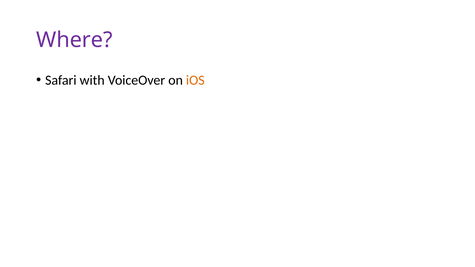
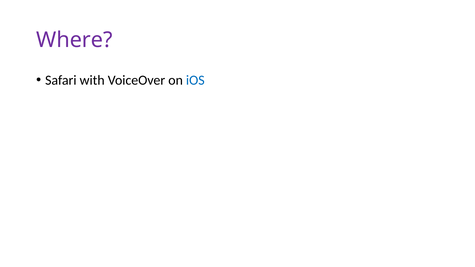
iOS colour: orange -> blue (195, 80)
